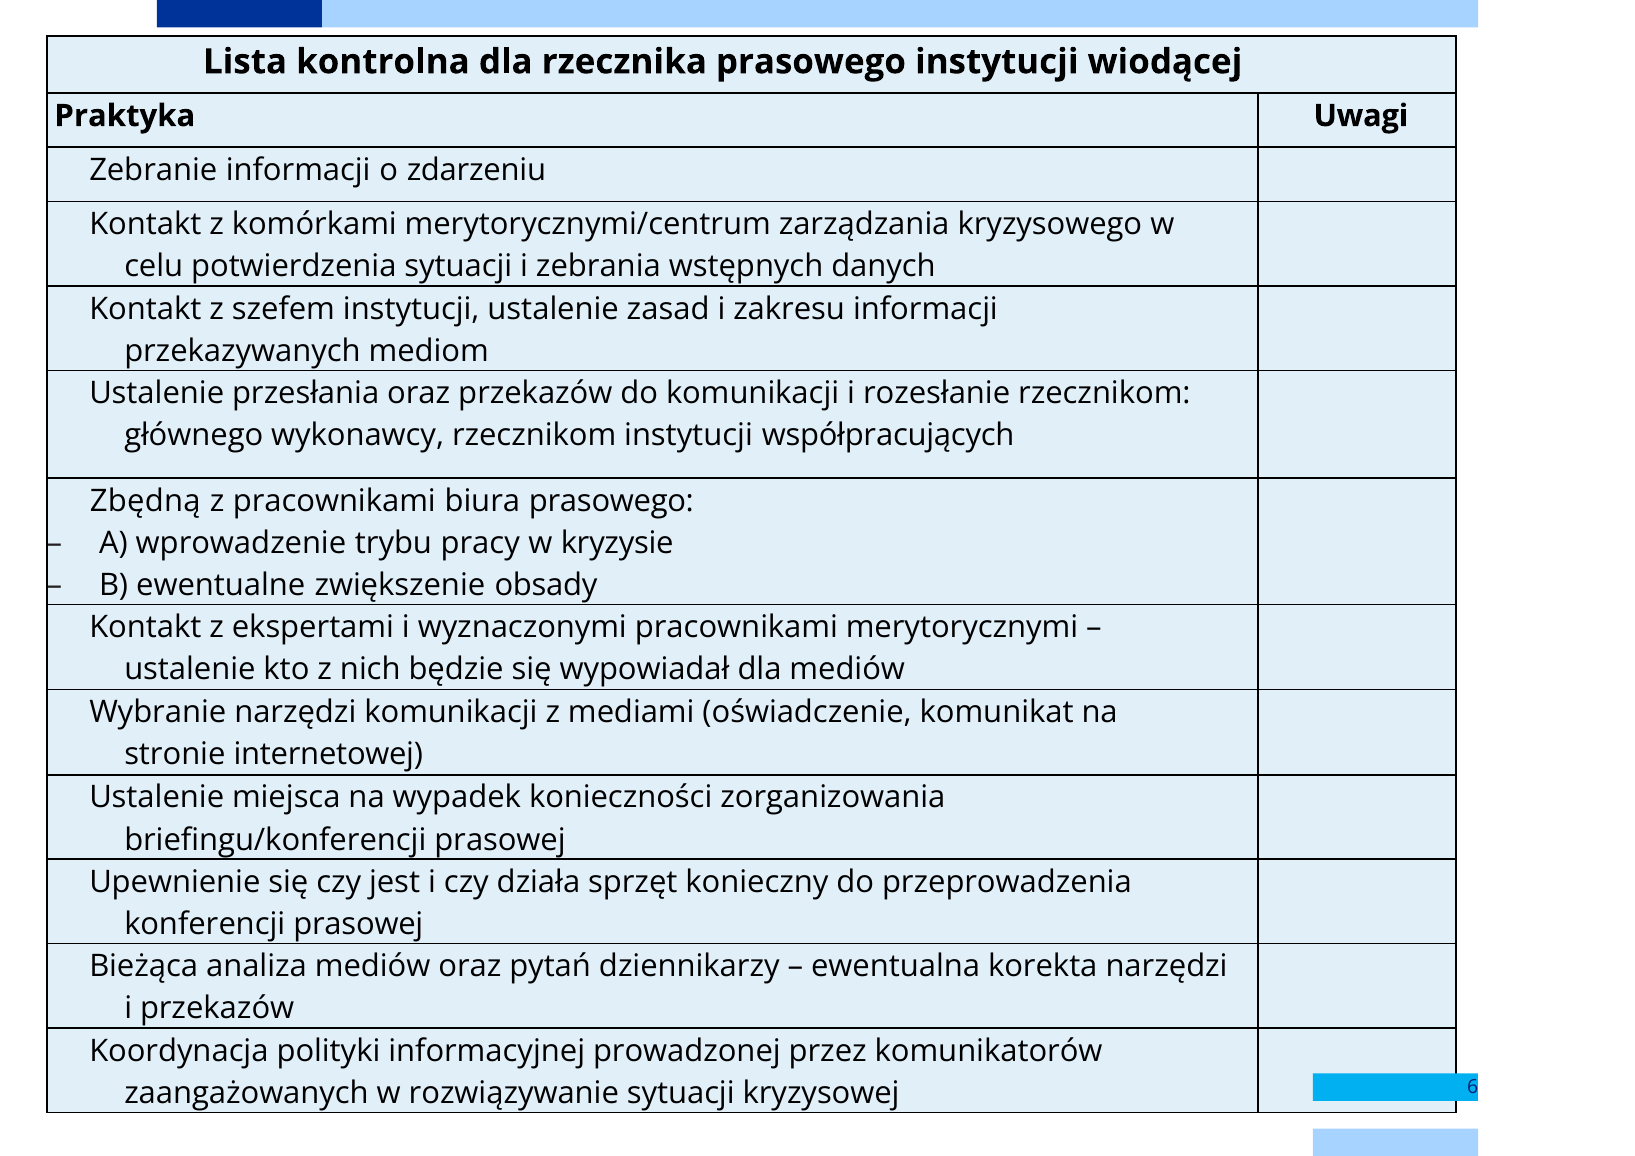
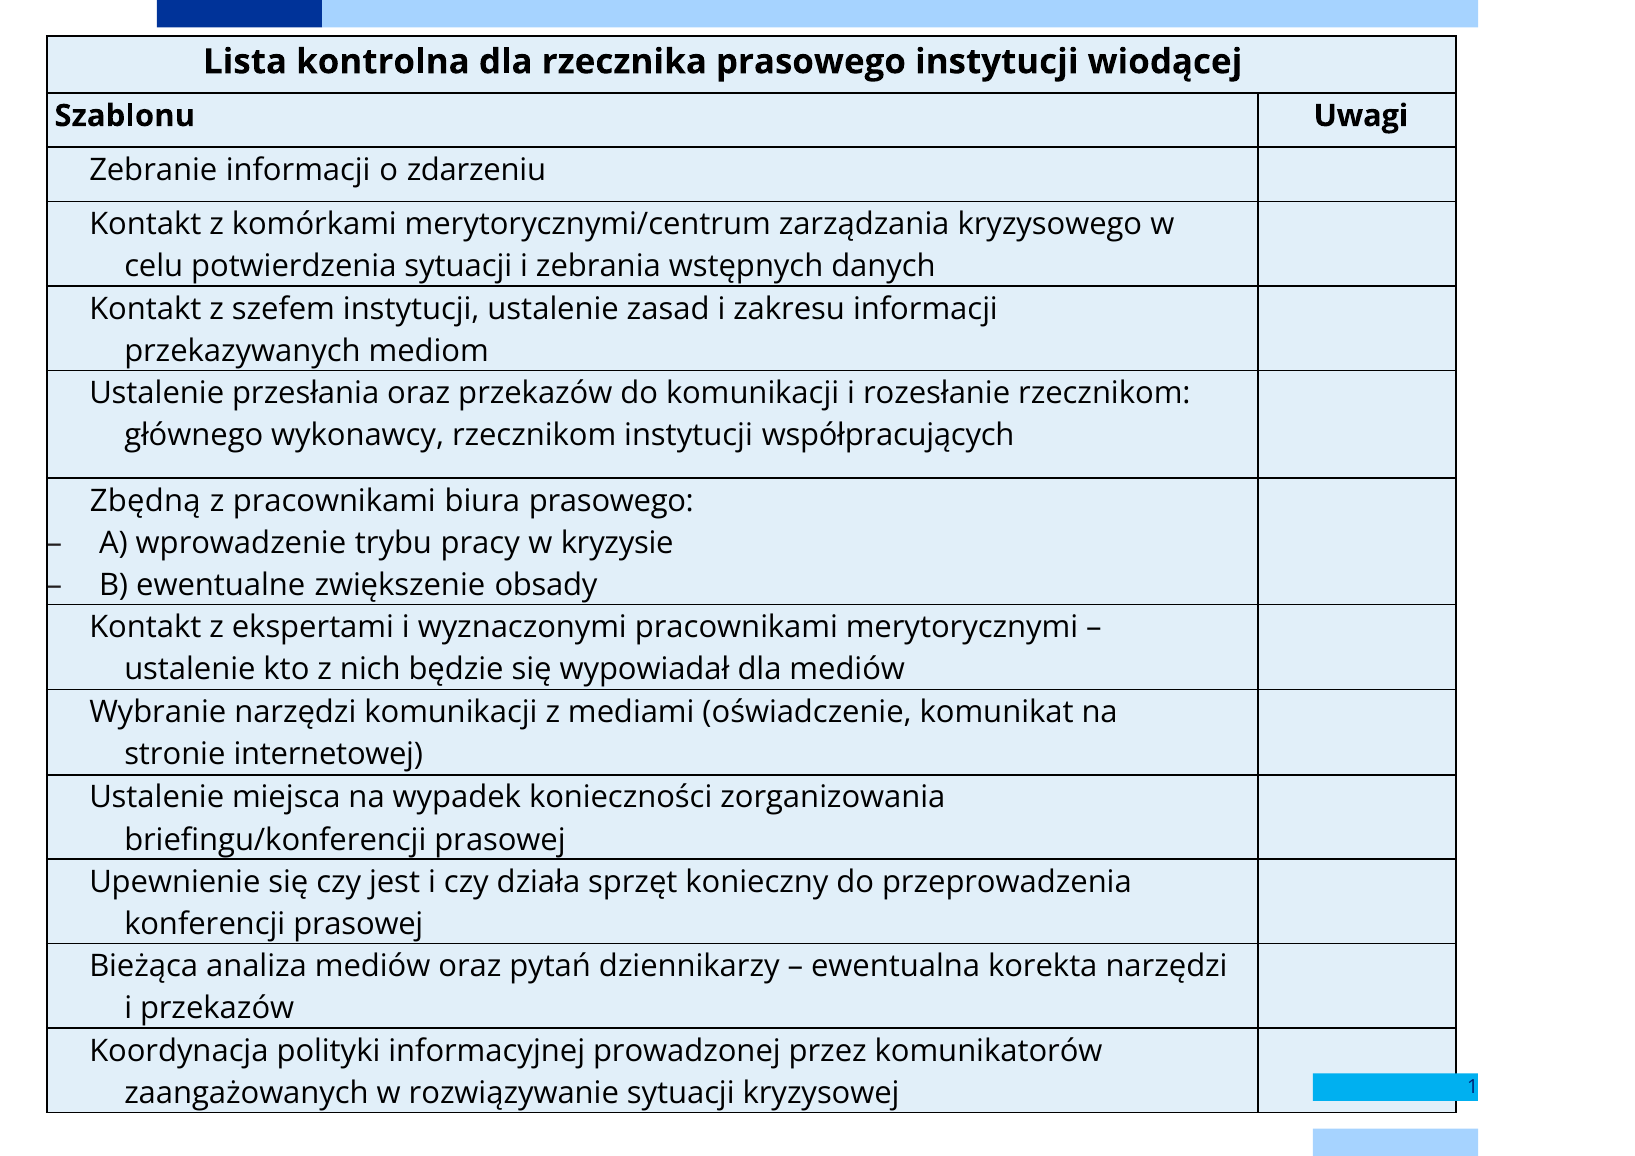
Praktyka: Praktyka -> Szablonu (125, 116)
6: 6 -> 1 (1473, 1087)
